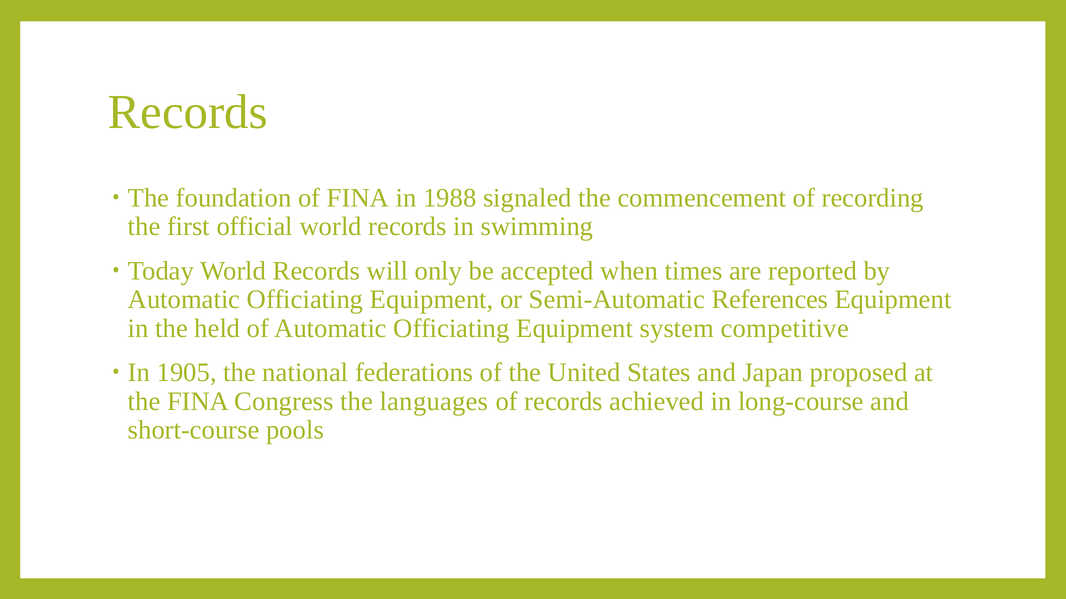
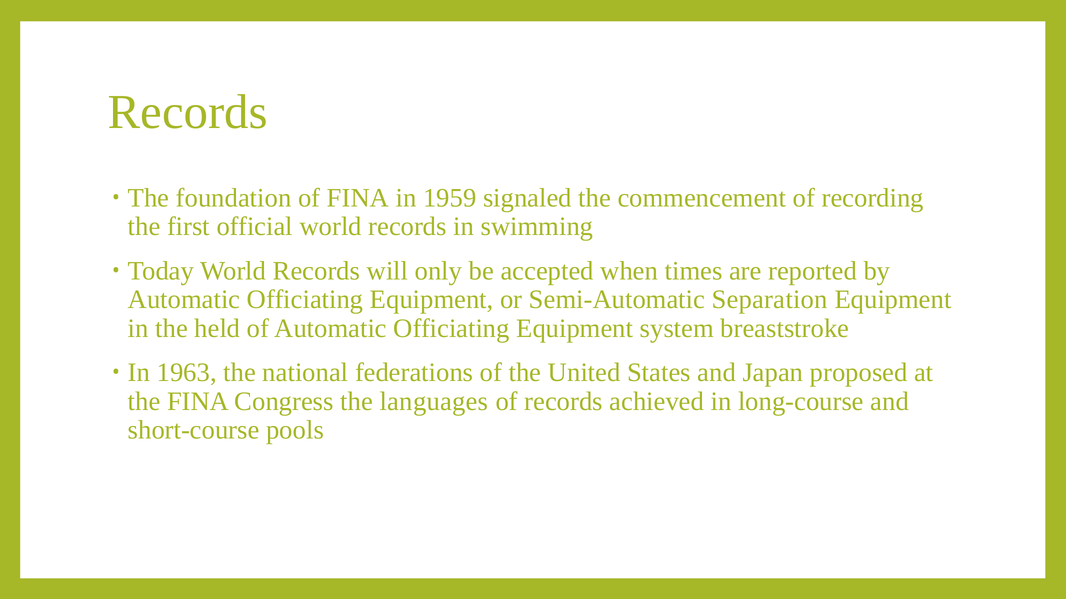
1988: 1988 -> 1959 (450, 198)
References: References -> Separation (770, 300)
competitive: competitive -> breaststroke (785, 329)
1905: 1905 -> 1963 (187, 373)
